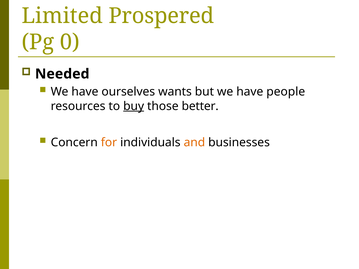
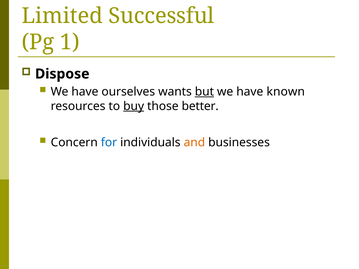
Prospered: Prospered -> Successful (161, 16)
0: 0 -> 1 (70, 42)
Needed: Needed -> Dispose (62, 74)
but underline: none -> present (204, 92)
people: people -> known (286, 92)
for colour: orange -> blue (109, 142)
